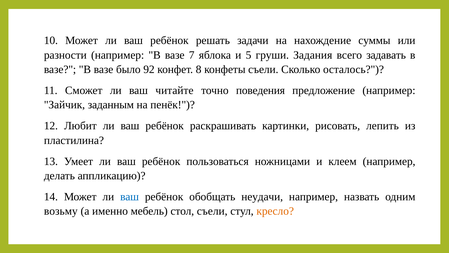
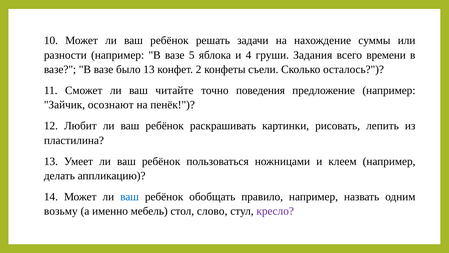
7: 7 -> 5 (192, 55)
5: 5 -> 4 (249, 55)
задавать: задавать -> времени (386, 55)
было 92: 92 -> 13 (149, 69)
8: 8 -> 2 (199, 69)
заданным: заданным -> осознают (111, 105)
неудачи: неудачи -> правило (262, 196)
стол съели: съели -> слово (212, 211)
кресло colour: orange -> purple (275, 211)
